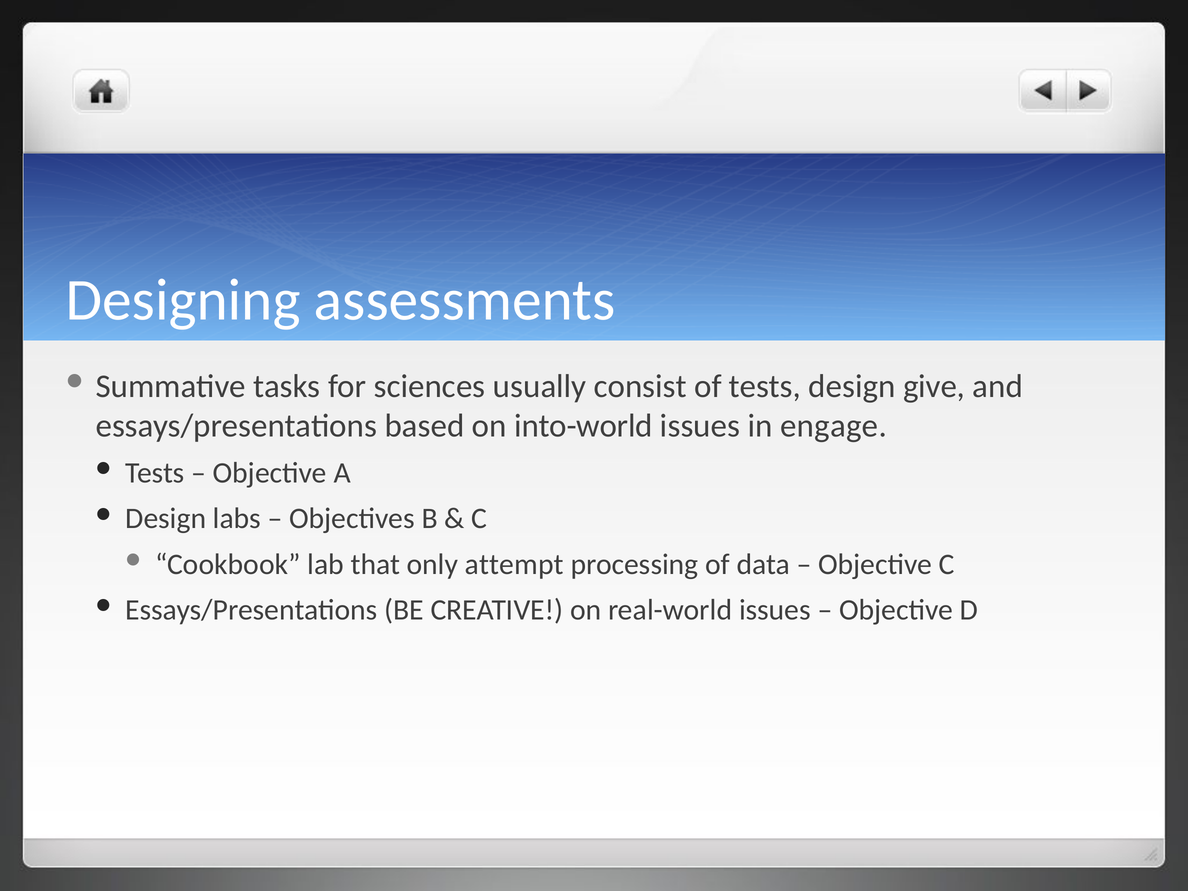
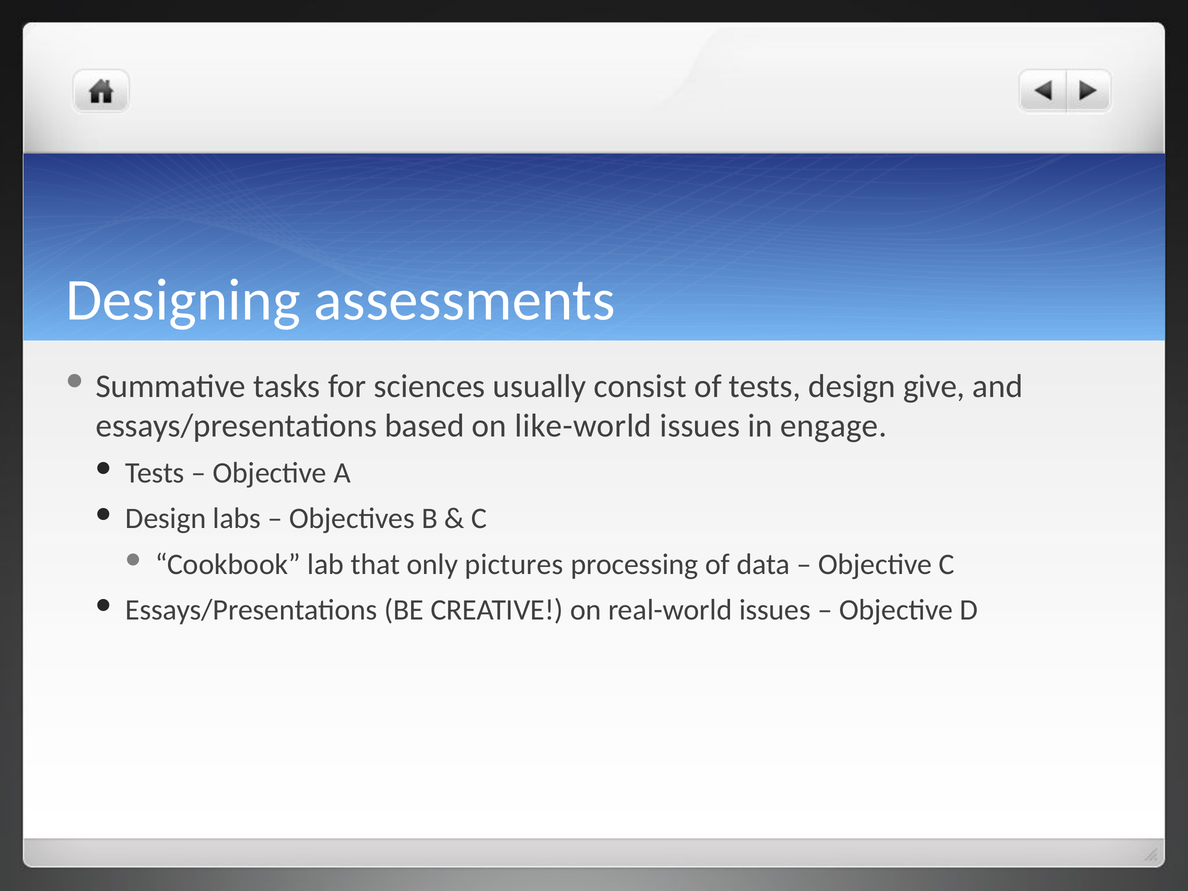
into-world: into-world -> like-world (583, 426)
attempt: attempt -> pictures (514, 564)
